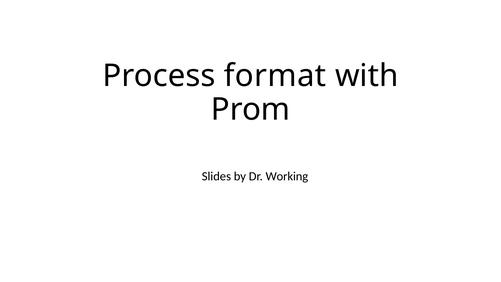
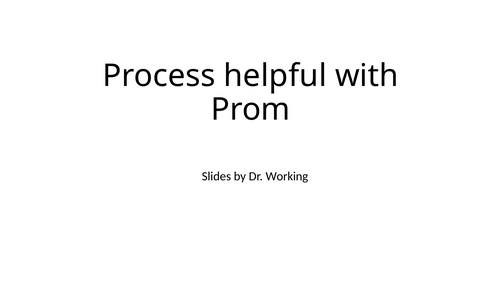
format: format -> helpful (275, 76)
